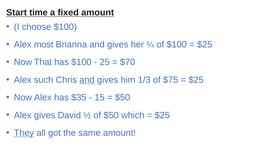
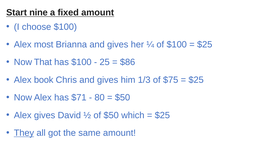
time: time -> nine (39, 13)
$70: $70 -> $86 (128, 62)
such: such -> book (44, 80)
and underline: present -> none (87, 80)
$35: $35 -> $71 (79, 98)
15: 15 -> 80 (100, 98)
